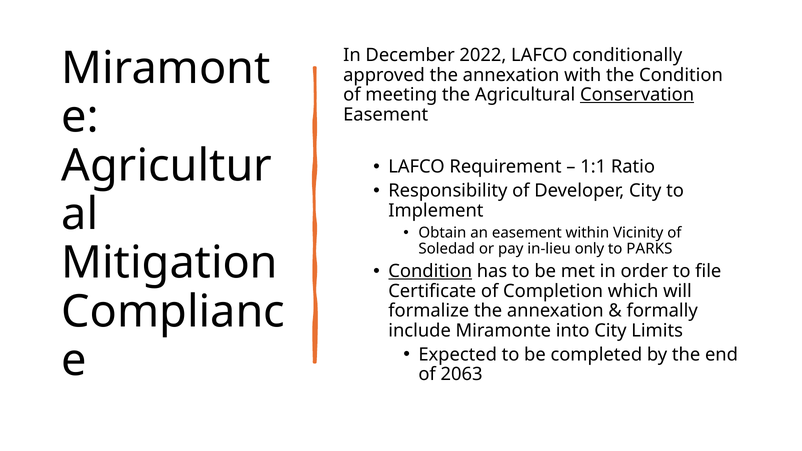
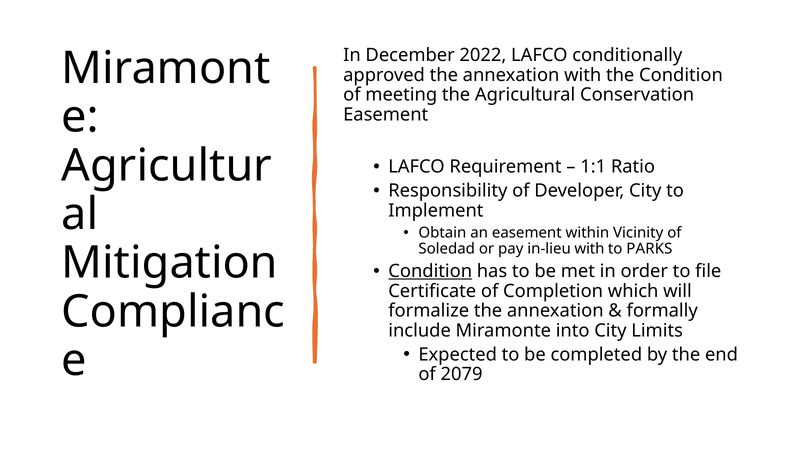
Conservation underline: present -> none (637, 95)
in-lieu only: only -> with (589, 249)
2063: 2063 -> 2079 (462, 375)
